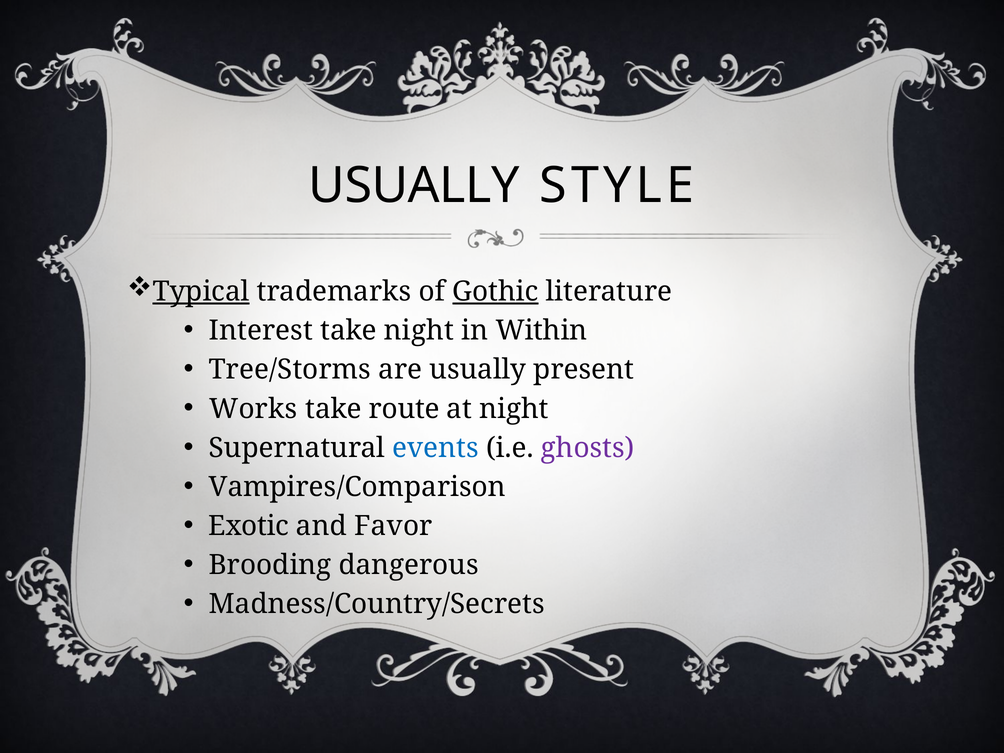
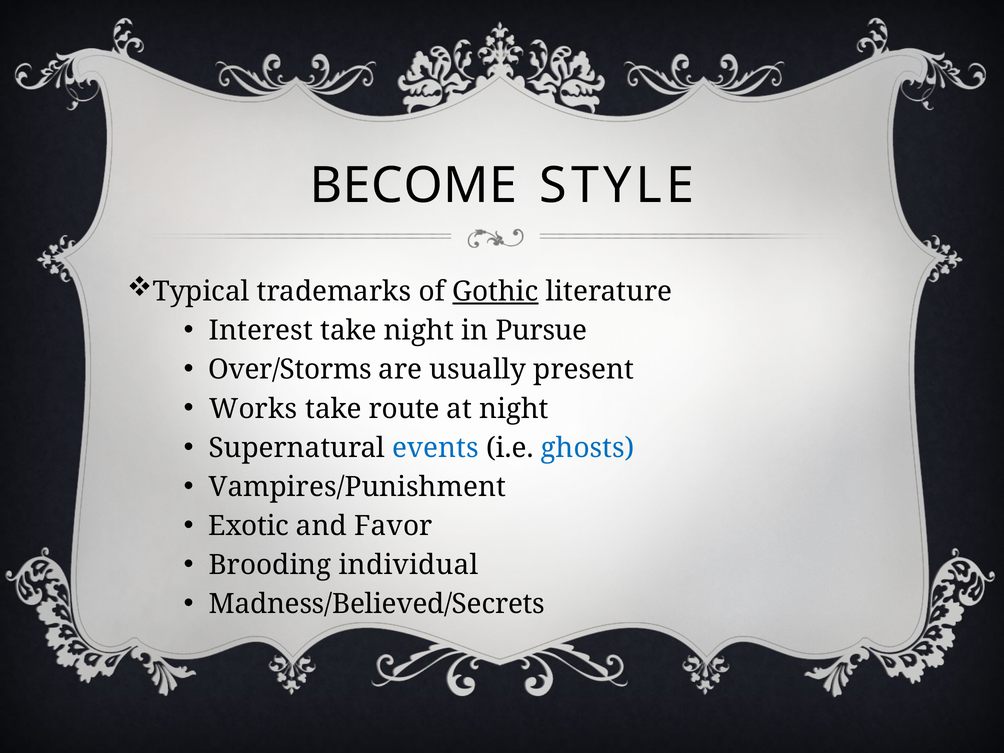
USUALLY: USUALLY -> BECOME (413, 186)
Typical underline: present -> none (201, 292)
Within: Within -> Pursue (541, 331)
Tree/Storms: Tree/Storms -> Over/Storms (290, 370)
ghosts colour: purple -> blue (588, 448)
Vampires/Comparison: Vampires/Comparison -> Vampires/Punishment (357, 487)
dangerous: dangerous -> individual (409, 565)
Madness/Country/Secrets: Madness/Country/Secrets -> Madness/Believed/Secrets (377, 604)
